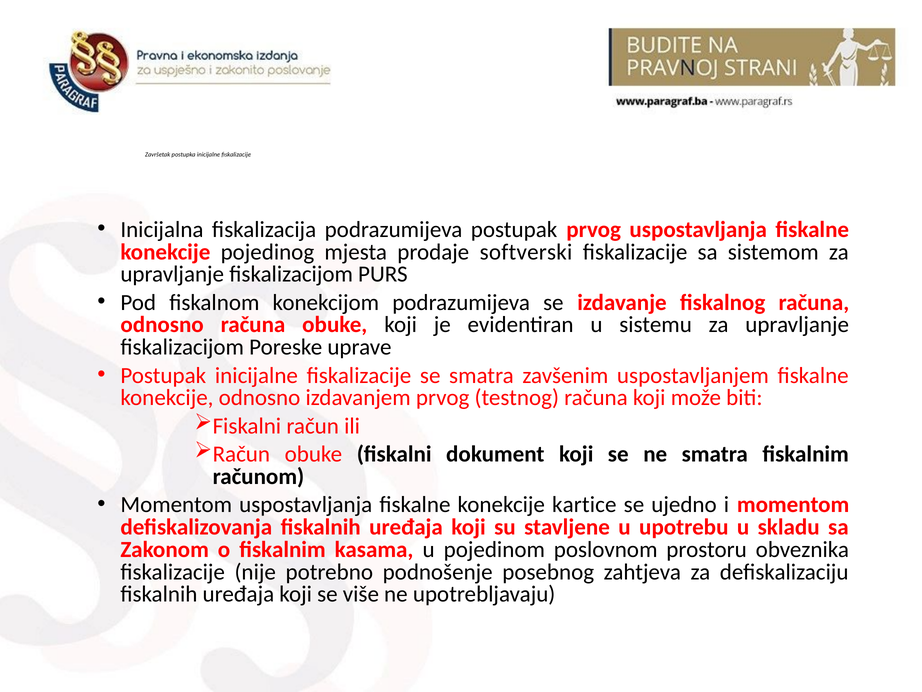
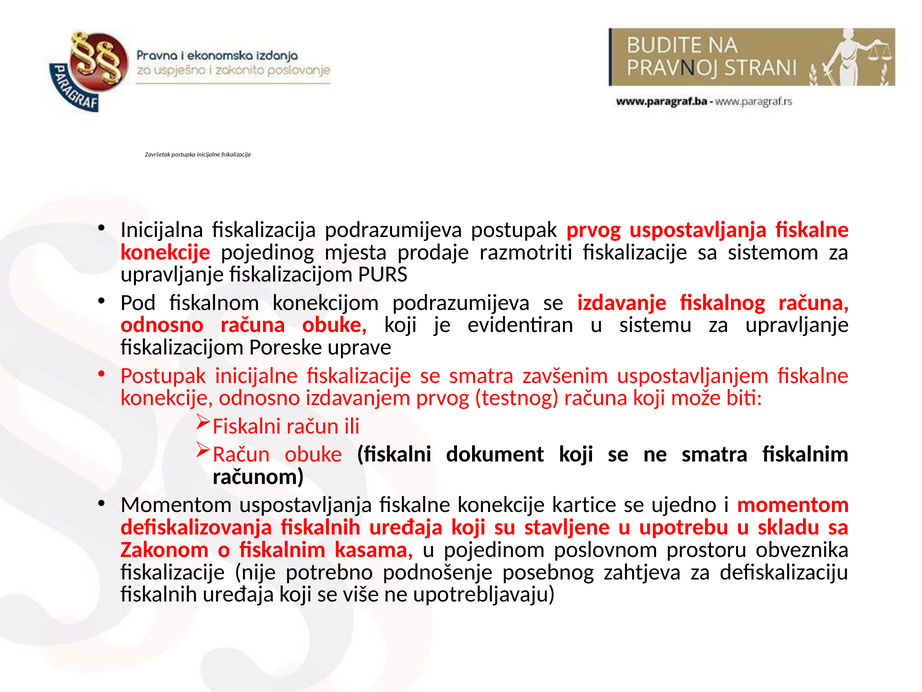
softverski: softverski -> razmotriti (526, 252)
